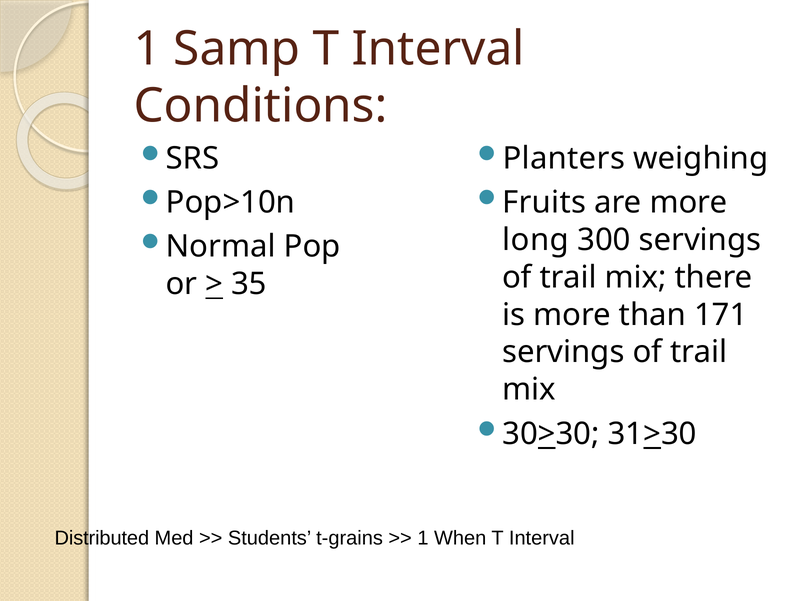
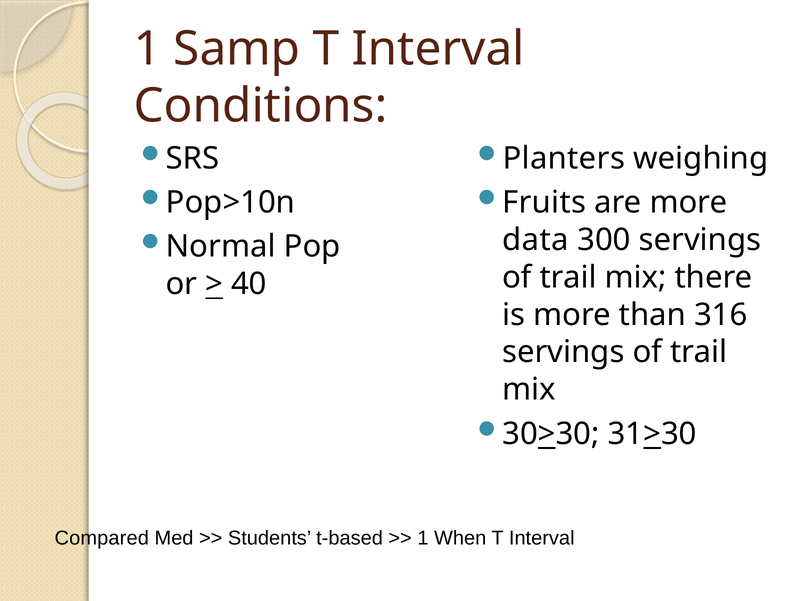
long: long -> data (536, 240)
35: 35 -> 40 (249, 284)
171: 171 -> 316 (721, 315)
Distributed: Distributed -> Compared (102, 538)
t-grains: t-grains -> t-based (350, 538)
